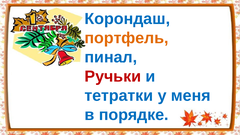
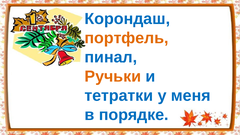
Ручьки colour: red -> orange (113, 77)
